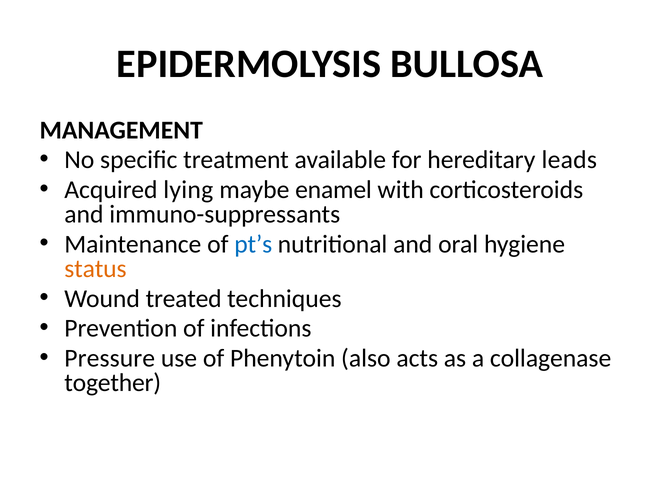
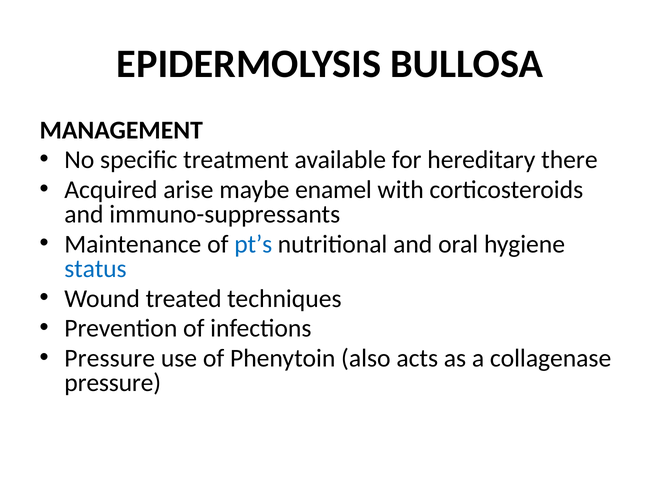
leads: leads -> there (569, 160)
lying: lying -> arise (188, 190)
status colour: orange -> blue (95, 269)
together: together -> pressure (113, 383)
